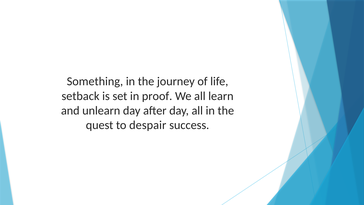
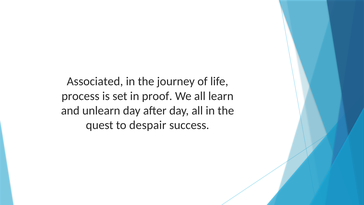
Something: Something -> Associated (95, 81)
setback: setback -> process (80, 96)
